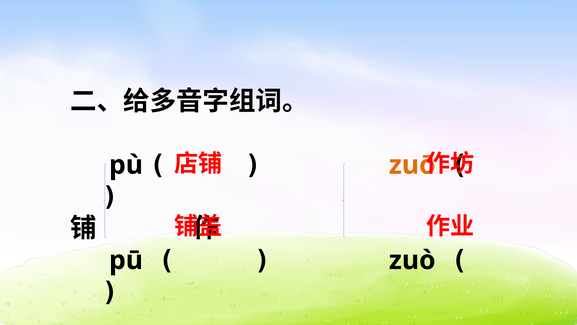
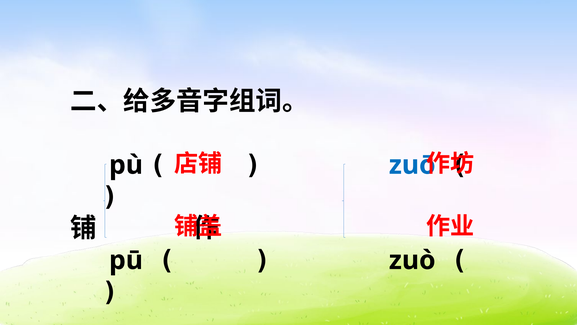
zuō colour: orange -> blue (412, 165)
